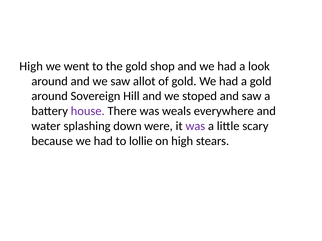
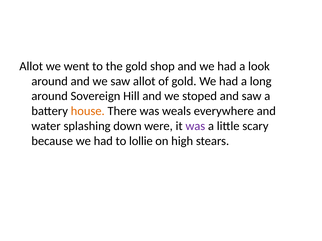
High: High -> Allot (31, 66)
a gold: gold -> long (261, 81)
house colour: purple -> orange (88, 111)
